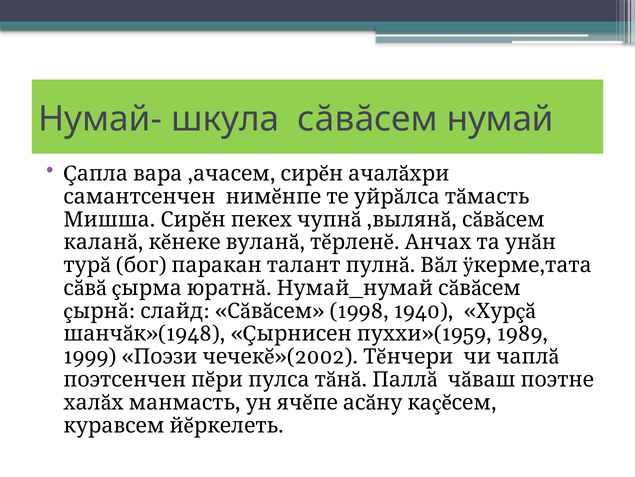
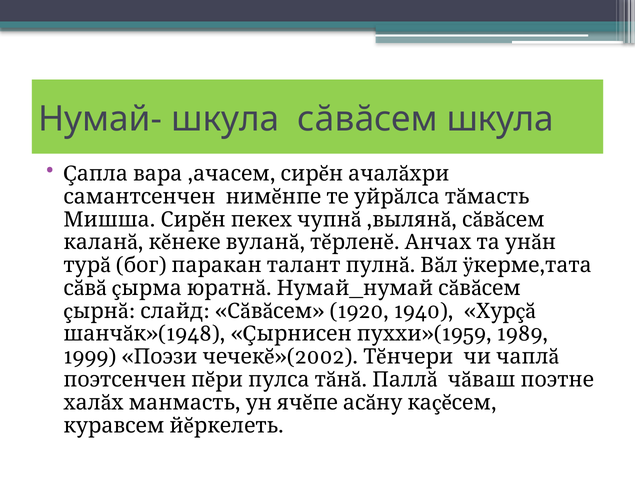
сăвăсем нумай: нумай -> шкула (500, 119)
1998: 1998 -> 1920 (359, 311)
